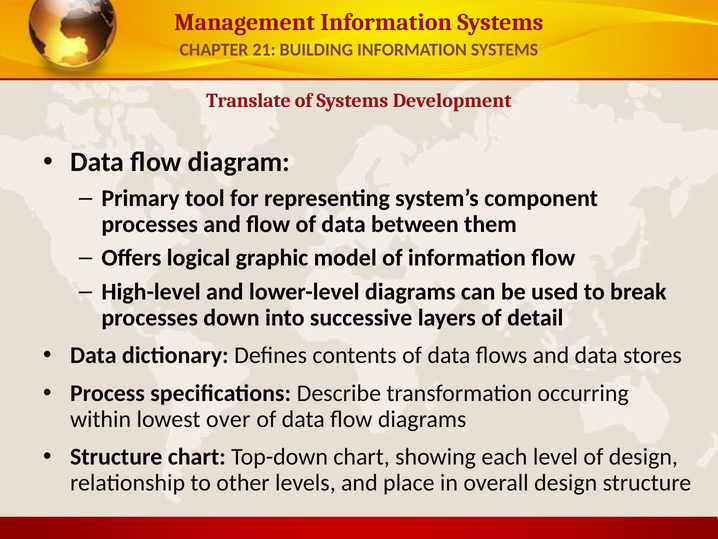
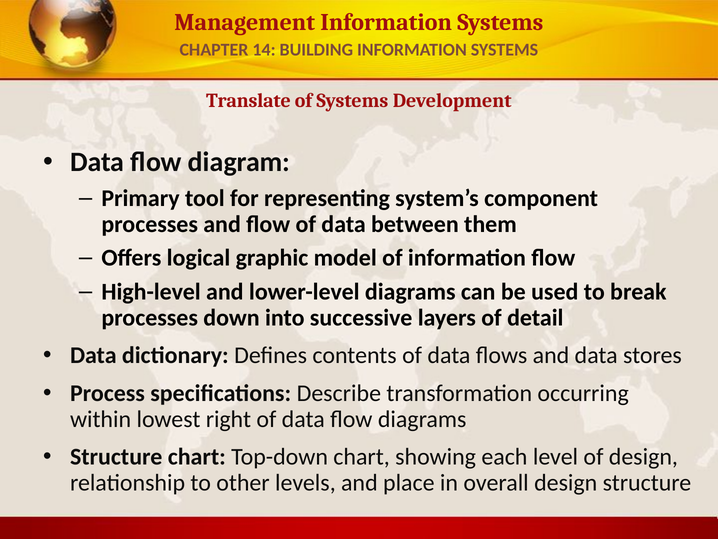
21: 21 -> 14 (264, 50)
over: over -> right (228, 419)
